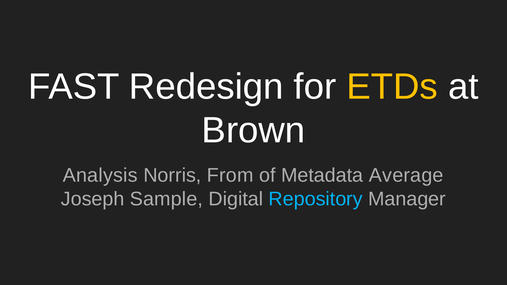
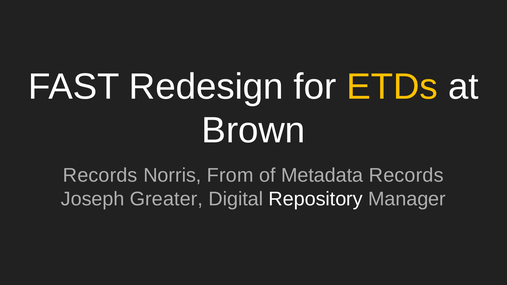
Analysis: Analysis -> Records (100, 175)
Metadata Average: Average -> Records (406, 175)
Sample: Sample -> Greater (166, 199)
Repository colour: light blue -> white (316, 199)
